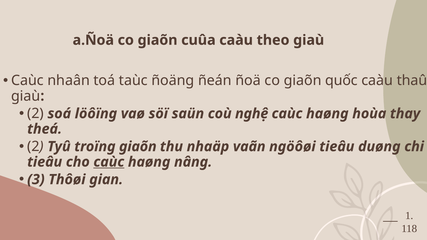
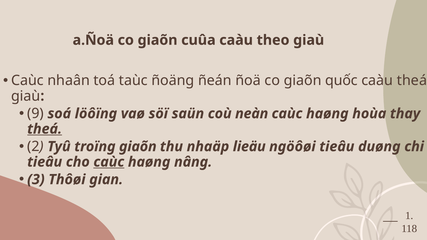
caàu thaû: thaû -> theá (412, 81)
2: 2 -> 9 (36, 114)
nghệ: nghệ -> neàn (252, 114)
theá underline: none -> present (45, 129)
vaãn: vaãn -> lieäu (249, 147)
